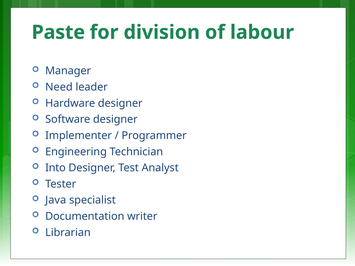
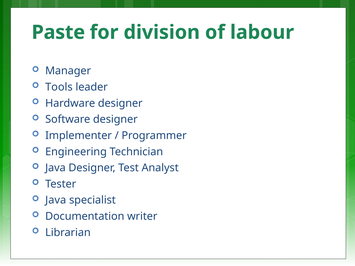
Need: Need -> Tools (59, 87)
Into: Into -> Java (55, 168)
